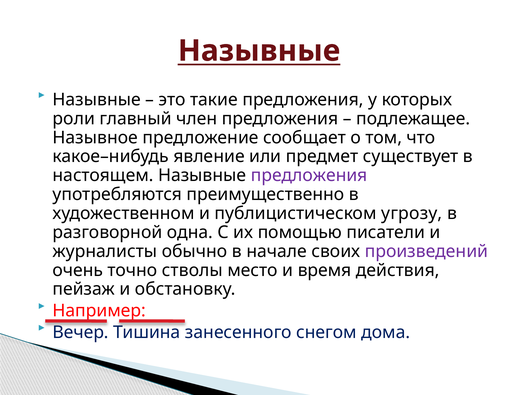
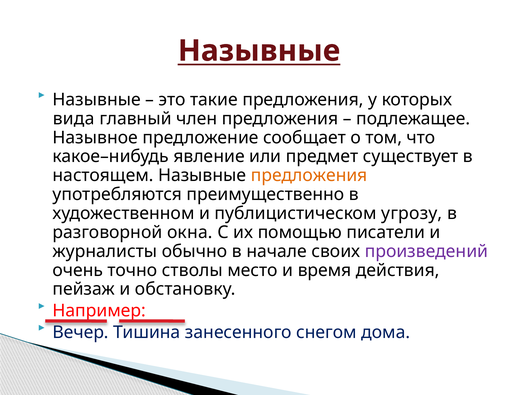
роли: роли -> вида (74, 118)
предложения colour: purple -> orange (309, 175)
одна: одна -> окна (190, 232)
